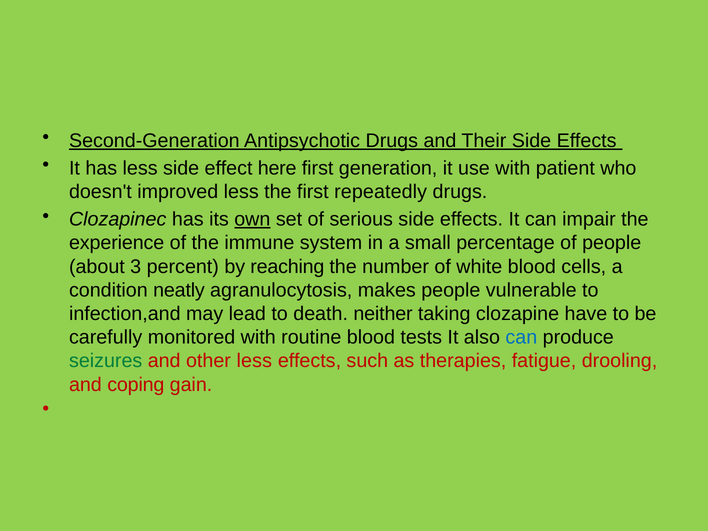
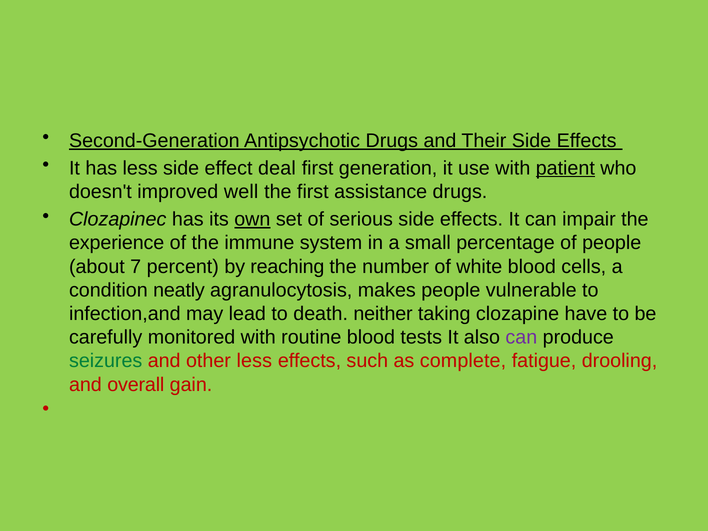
here: here -> deal (277, 168)
patient underline: none -> present (565, 168)
improved less: less -> well (241, 192)
repeatedly: repeatedly -> assistance (381, 192)
3: 3 -> 7 (136, 267)
can colour: blue -> purple (521, 337)
therapies: therapies -> complete (463, 361)
coping: coping -> overall (136, 385)
